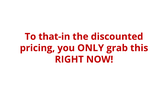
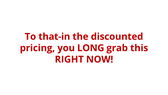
ONLY: ONLY -> LONG (91, 48)
